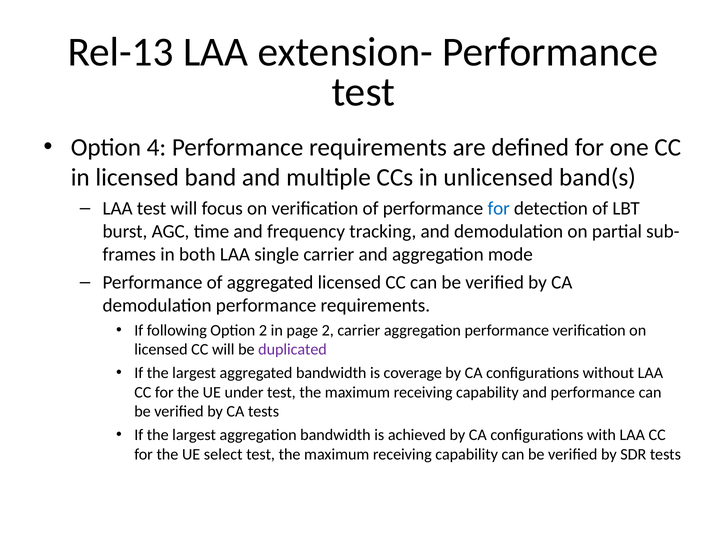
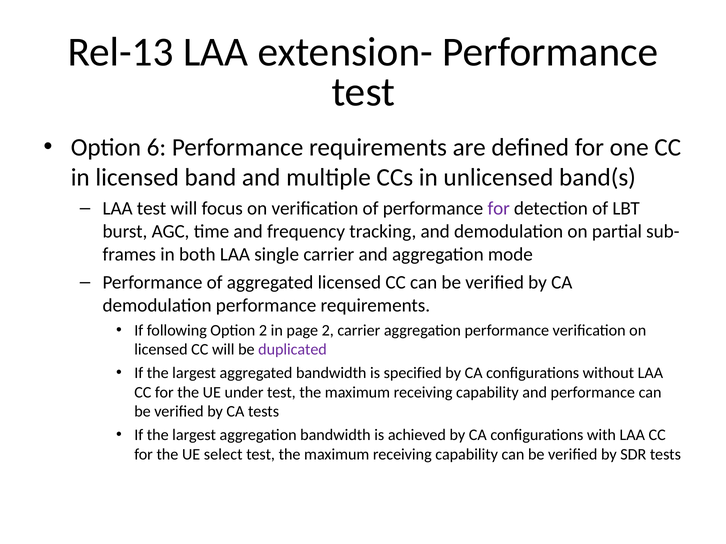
4: 4 -> 6 (156, 148)
for colour: blue -> purple (499, 209)
coverage: coverage -> specified (413, 373)
